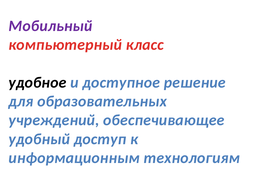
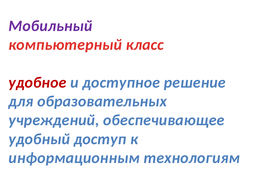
удобное colour: black -> red (37, 82)
